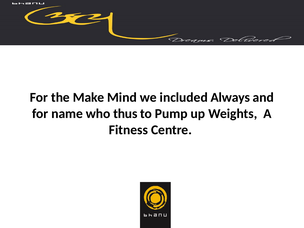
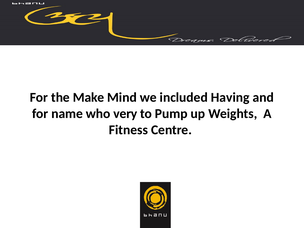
Always: Always -> Having (230, 98)
thus: thus -> very (125, 114)
